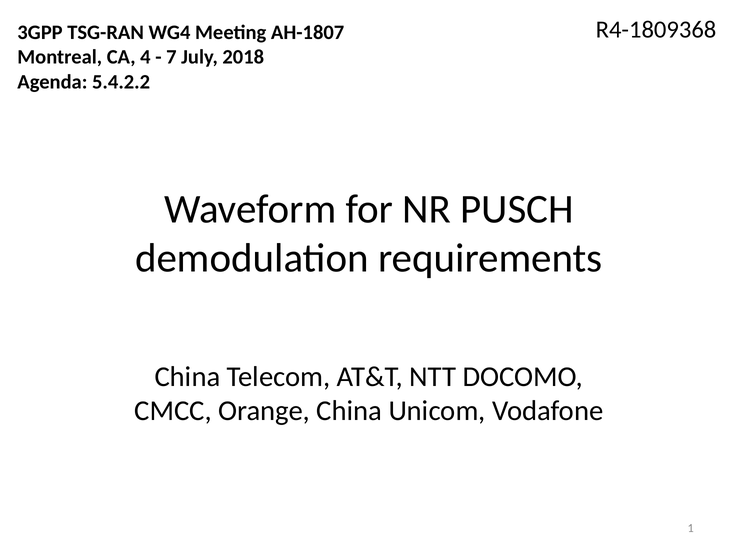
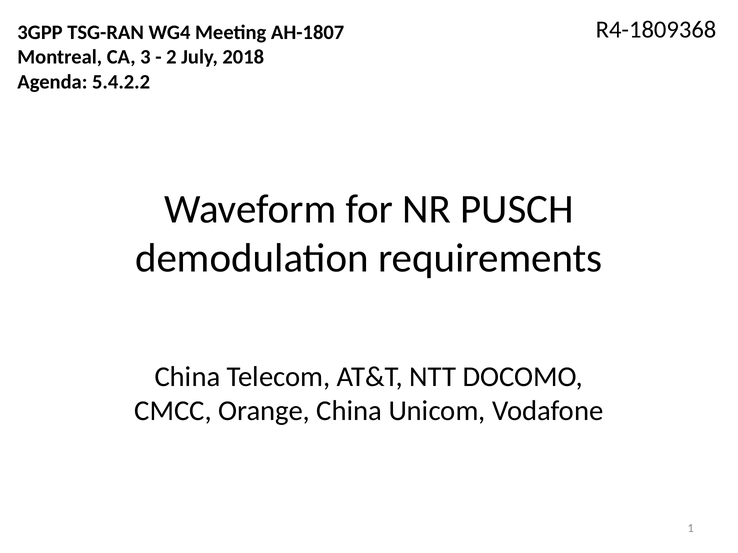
4: 4 -> 3 (145, 57)
7: 7 -> 2 (171, 57)
